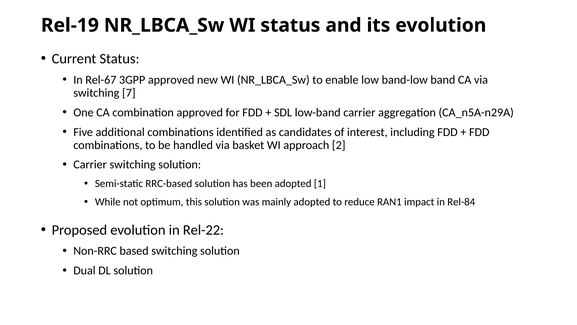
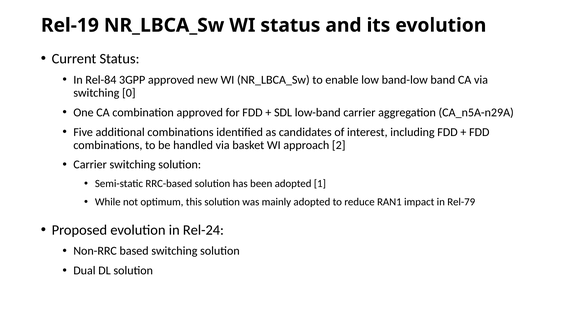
Rel-67: Rel-67 -> Rel-84 (101, 80)
7: 7 -> 0 (129, 93)
Rel-84: Rel-84 -> Rel-79 (461, 202)
Rel-22: Rel-22 -> Rel-24 (203, 230)
